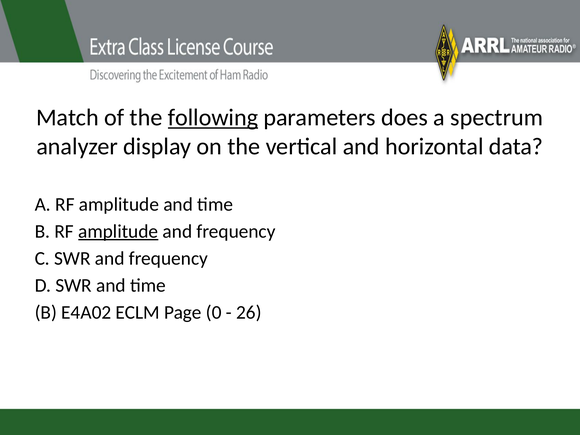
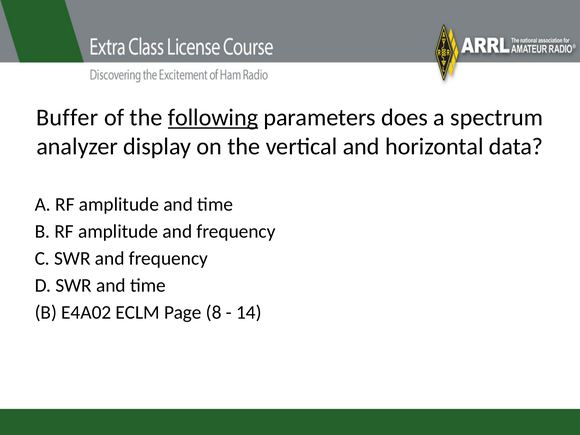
Match: Match -> Buffer (67, 118)
amplitude underline: present -> none (118, 231)
0: 0 -> 8 (214, 313)
26: 26 -> 14 (249, 313)
